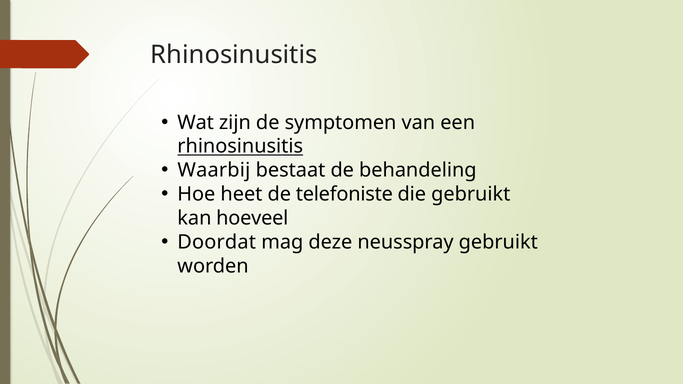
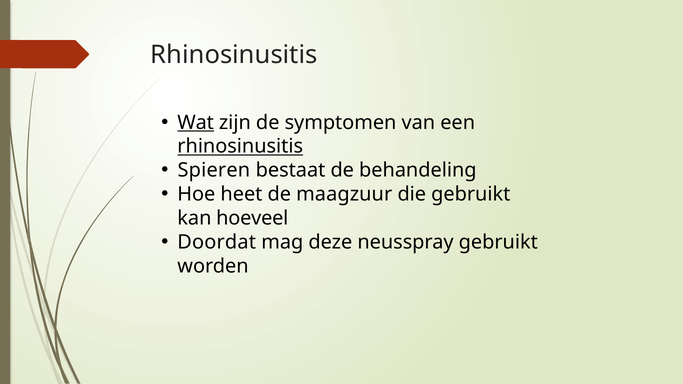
Wat underline: none -> present (196, 123)
Waarbij: Waarbij -> Spieren (214, 170)
telefoniste: telefoniste -> maagzuur (344, 194)
